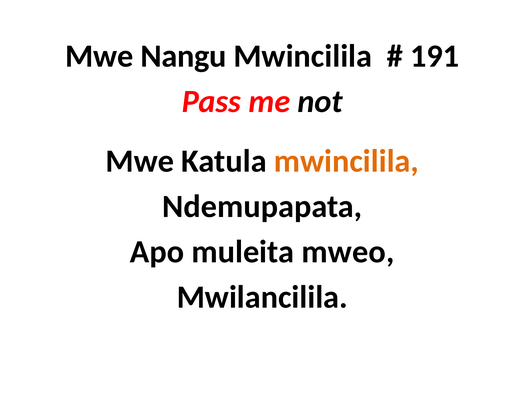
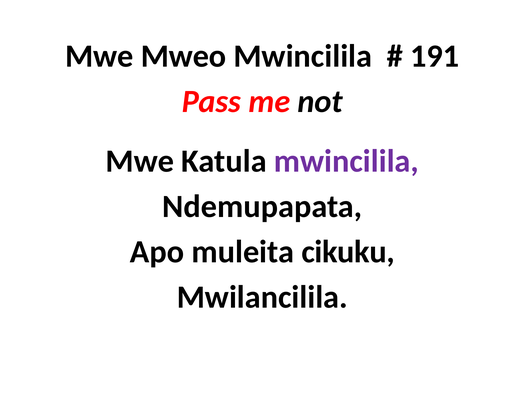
Nangu: Nangu -> Mweo (183, 56)
mwincilila colour: orange -> purple (346, 161)
mweo: mweo -> cikuku (348, 252)
